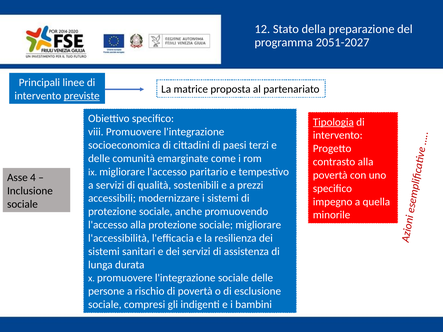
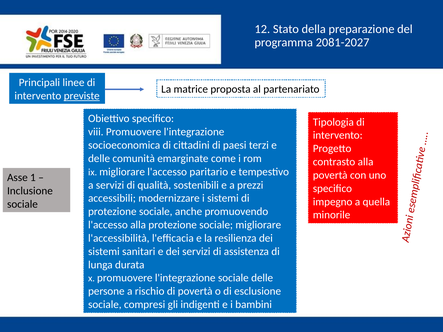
2051-2027: 2051-2027 -> 2081-2027 (343, 43)
Tipologia underline: present -> none (333, 122)
4: 4 -> 1 (33, 178)
